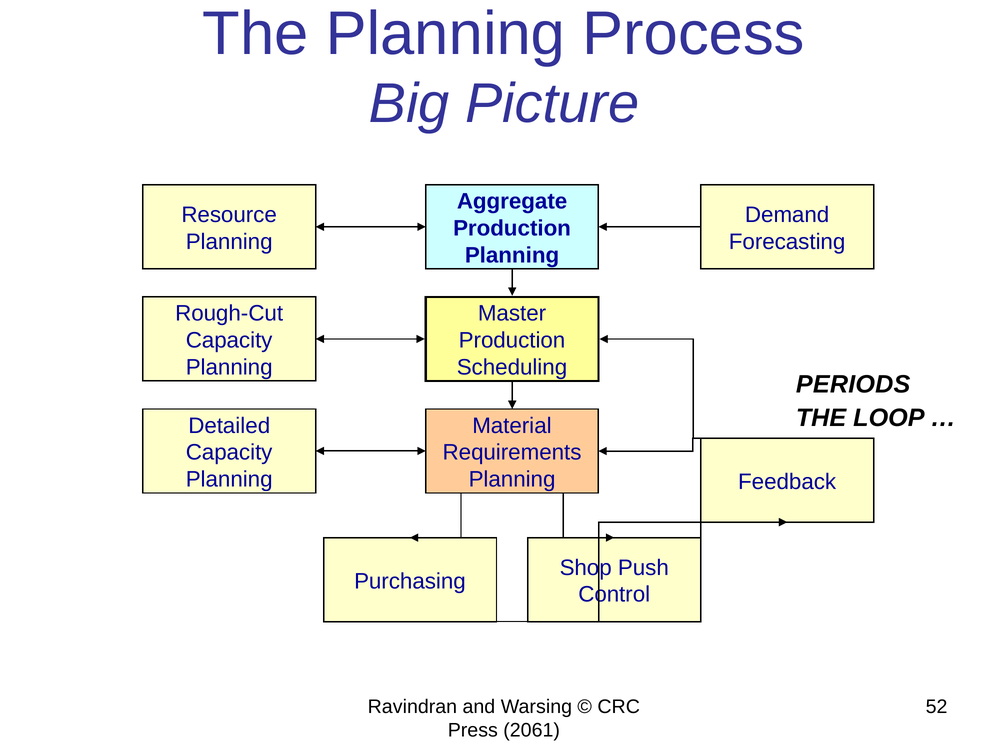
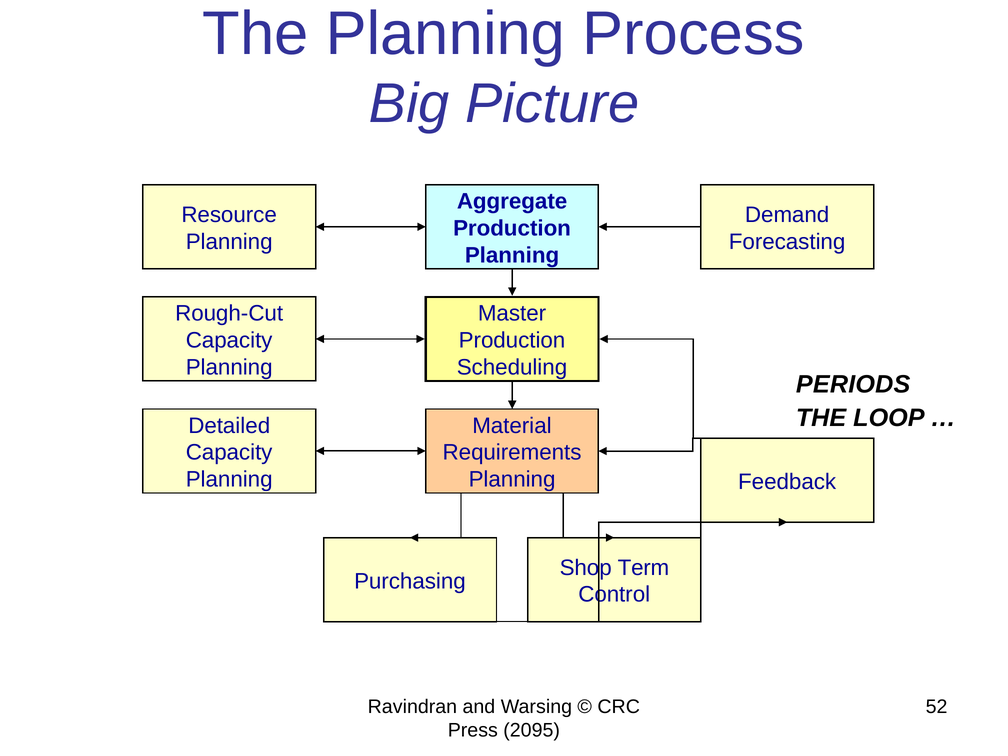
Push: Push -> Term (643, 568)
2061: 2061 -> 2095 (532, 730)
